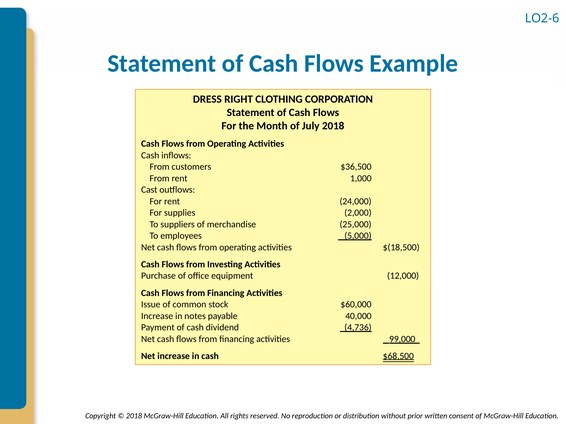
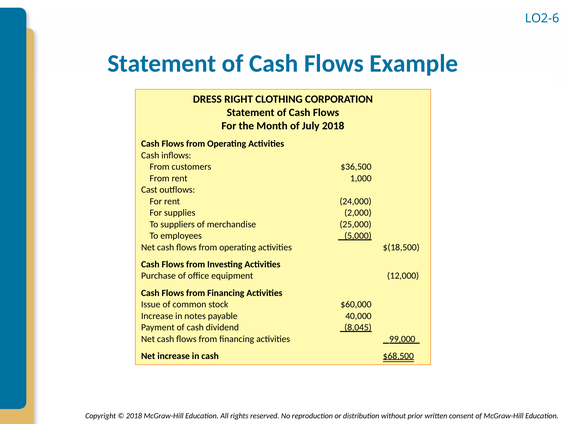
4,736: 4,736 -> 8,045 (358, 328)
